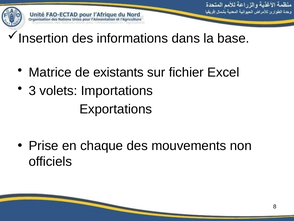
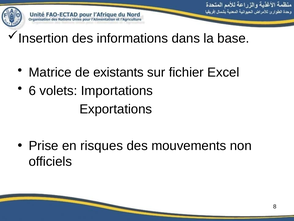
3: 3 -> 6 (32, 91)
chaque: chaque -> risques (102, 145)
